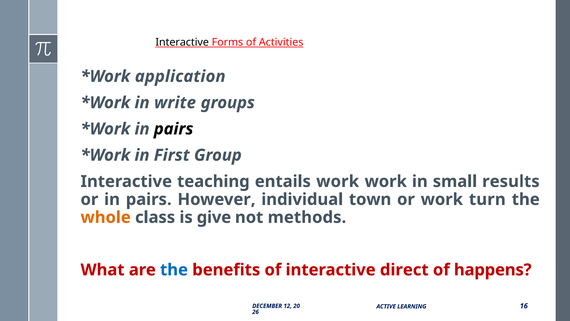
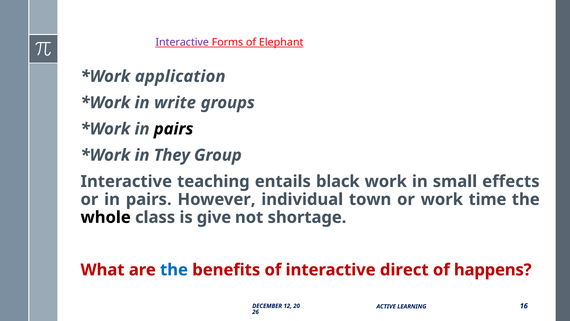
Interactive colour: black -> purple (182, 42)
Activities: Activities -> Elephant (281, 42)
First: First -> They (172, 155)
entails work: work -> black (338, 181)
results: results -> effects (511, 181)
turn: turn -> time (487, 199)
whole colour: orange -> black (106, 217)
methods: methods -> shortage (307, 217)
